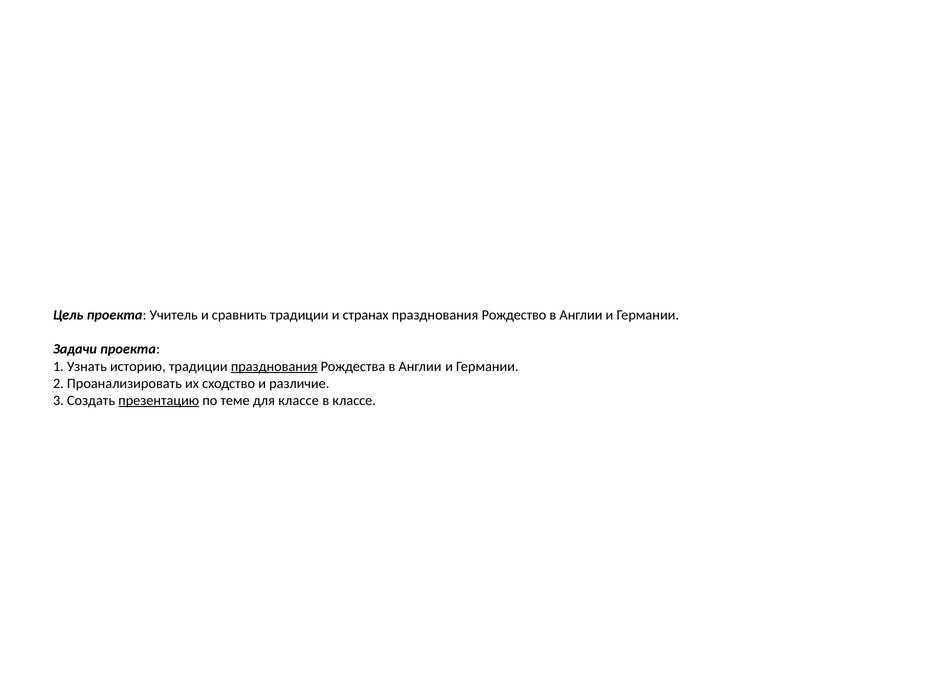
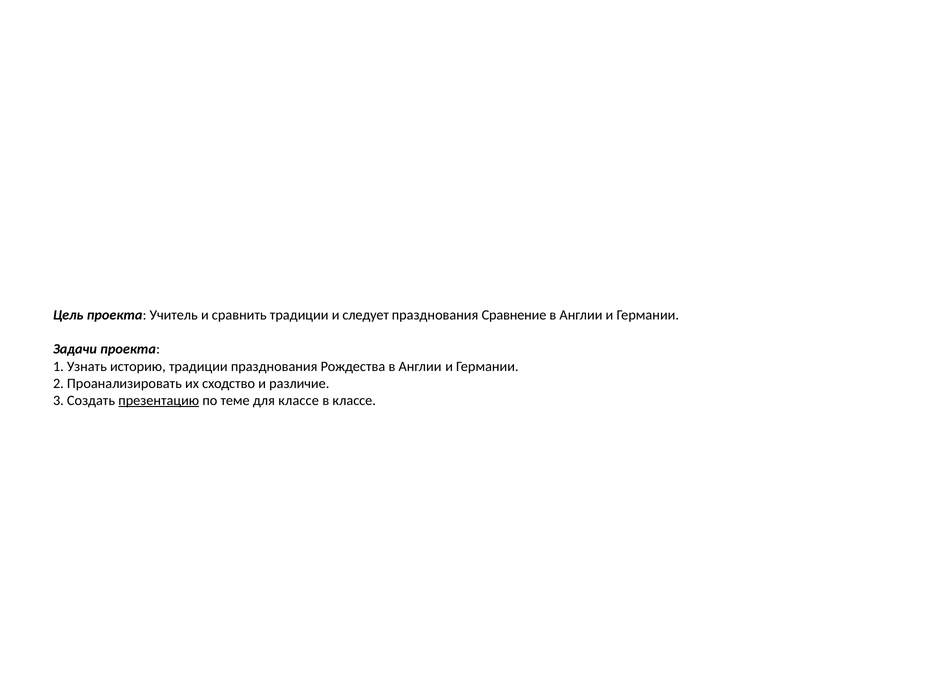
странах: странах -> следует (366, 315)
Рождество: Рождество -> Сравнение (514, 315)
празднования underline: present -> none (274, 366)
